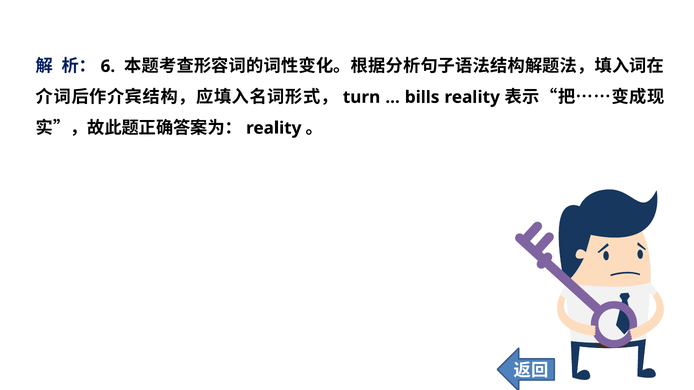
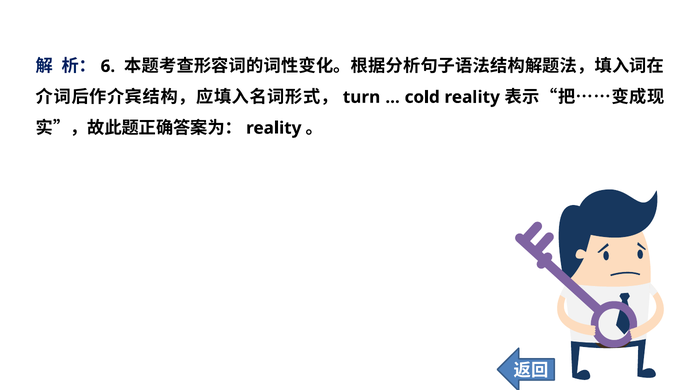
bills: bills -> cold (422, 97)
